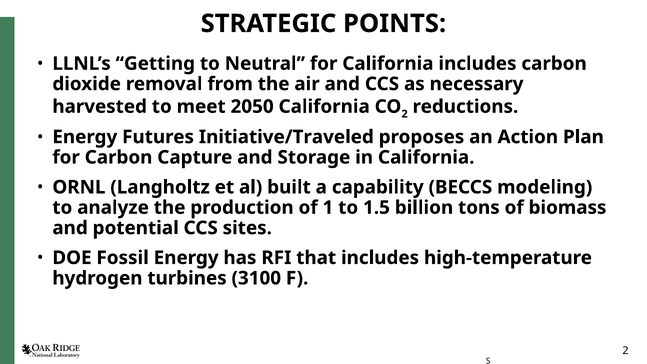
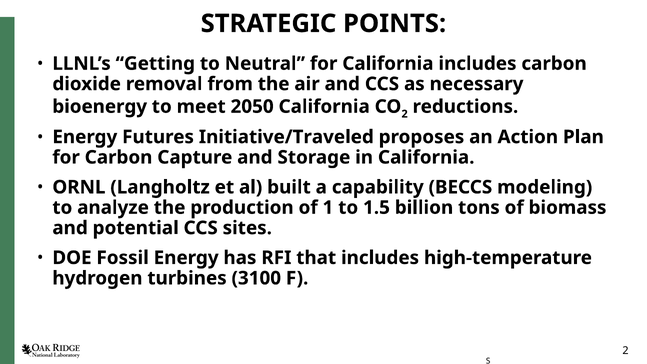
harvested: harvested -> bioenergy (100, 107)
